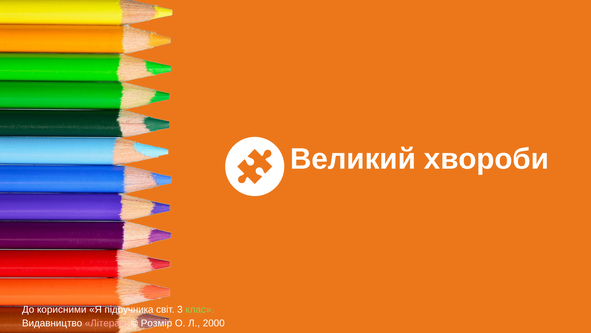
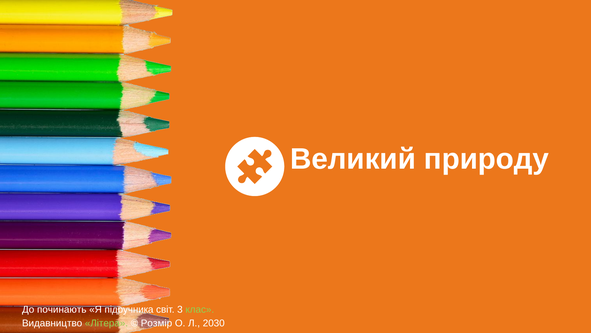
хвороби: хвороби -> природу (486, 159)
корисними: корисними -> починають (62, 309)
Літера colour: pink -> light green (106, 323)
2000: 2000 -> 2030 (214, 323)
